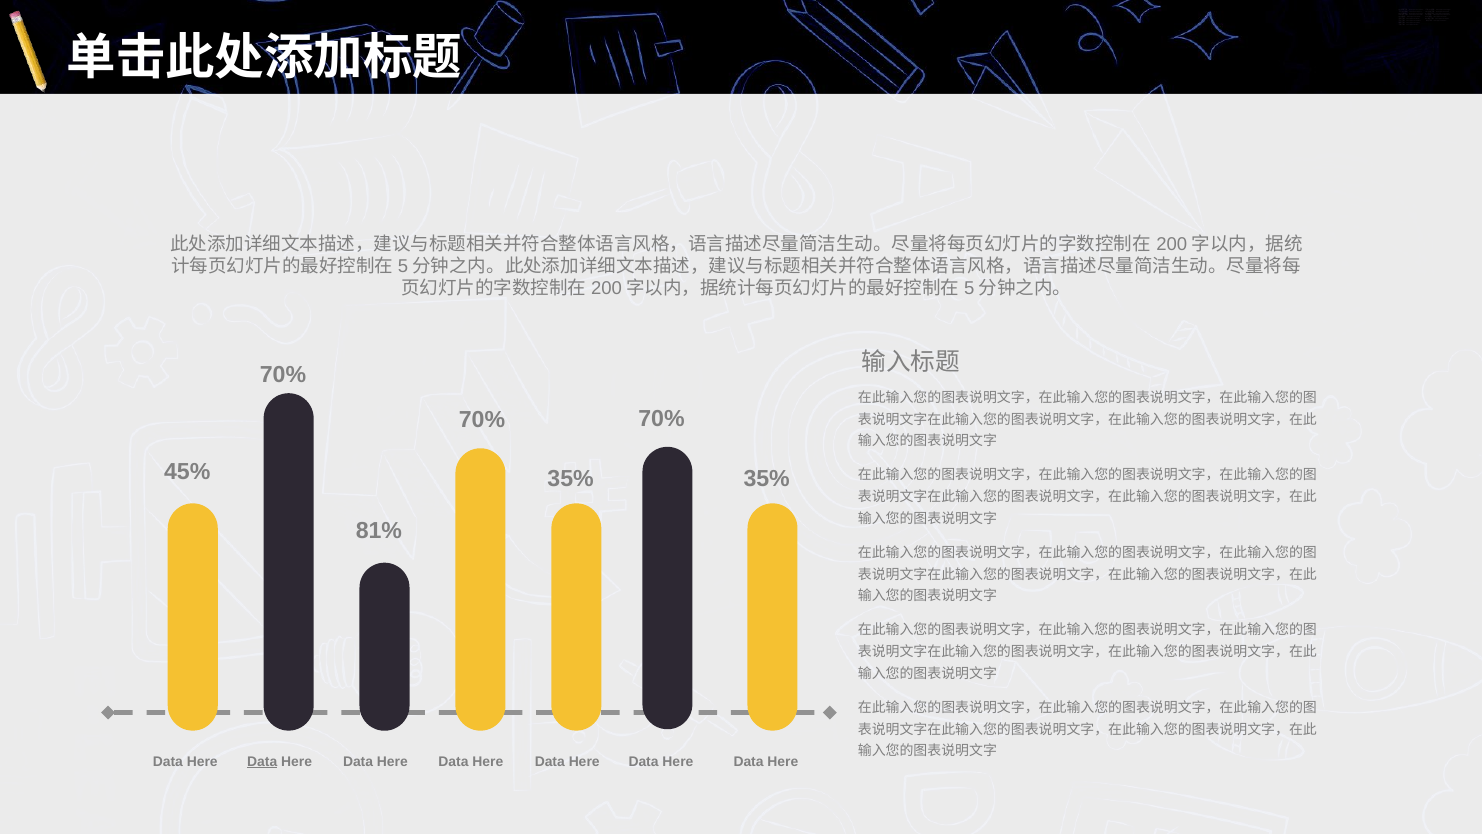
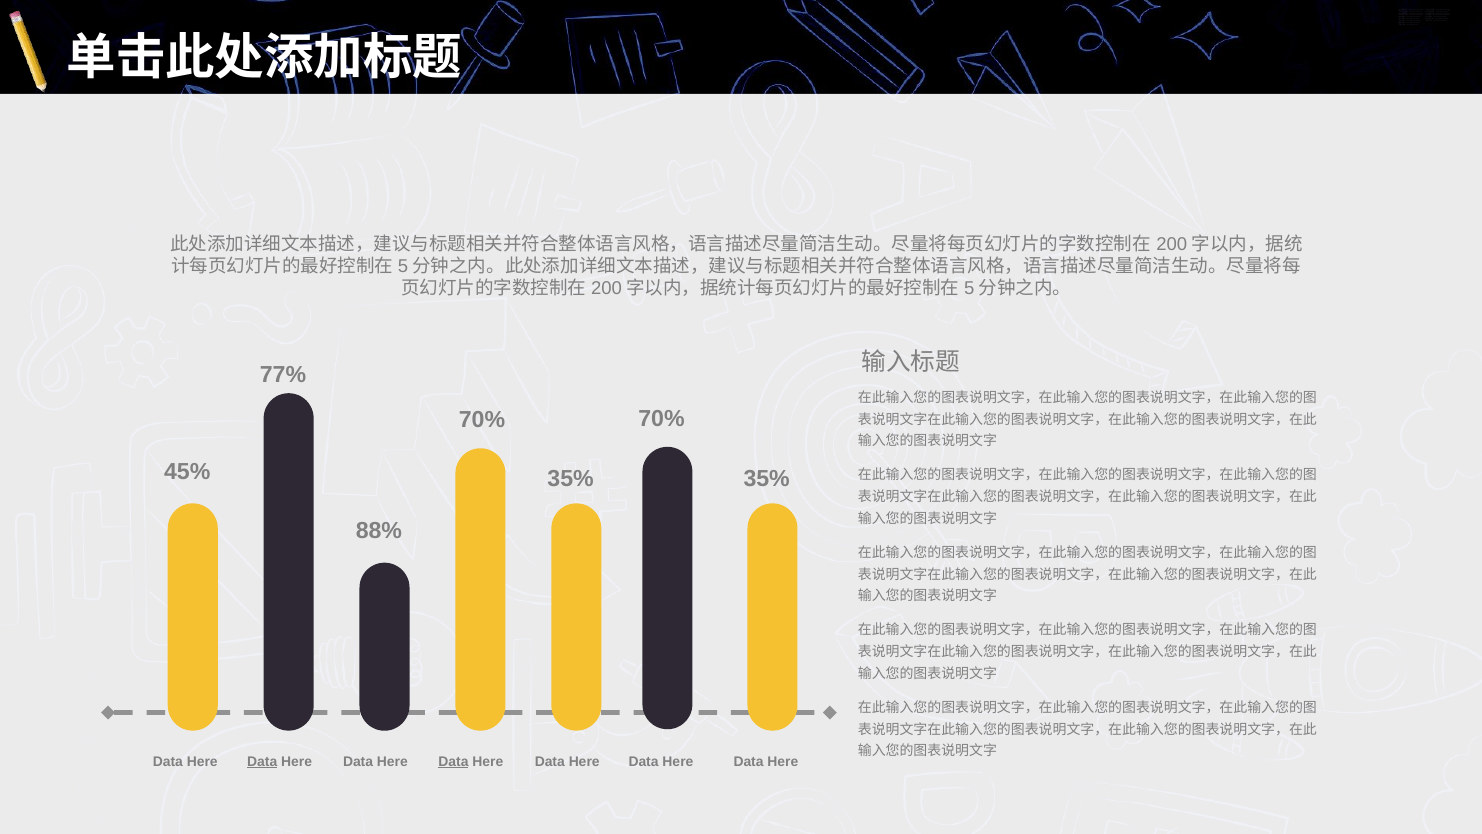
70%: 70% -> 77% (283, 374)
81%: 81% -> 88% (379, 531)
Data underline: none -> present (453, 762)
